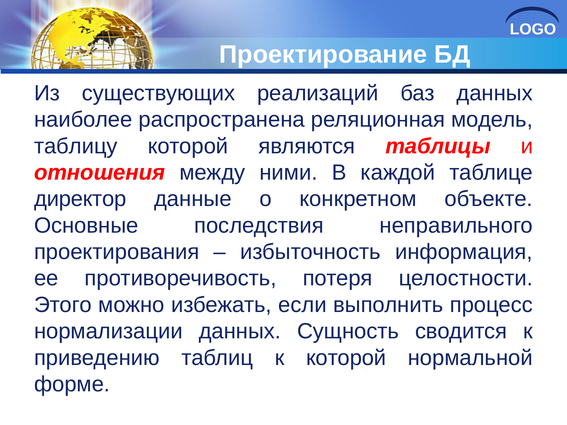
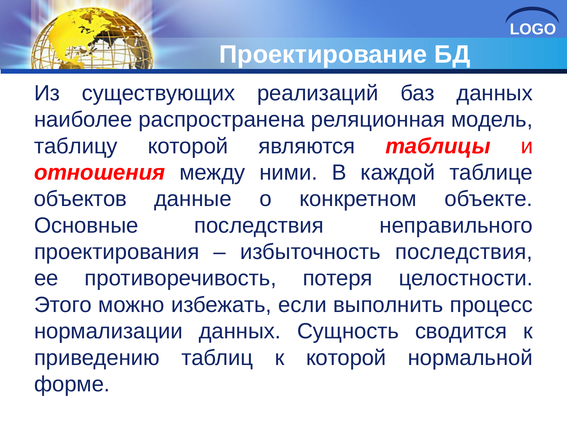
директор: директор -> объектов (80, 199)
избыточность информация: информация -> последствия (464, 252)
